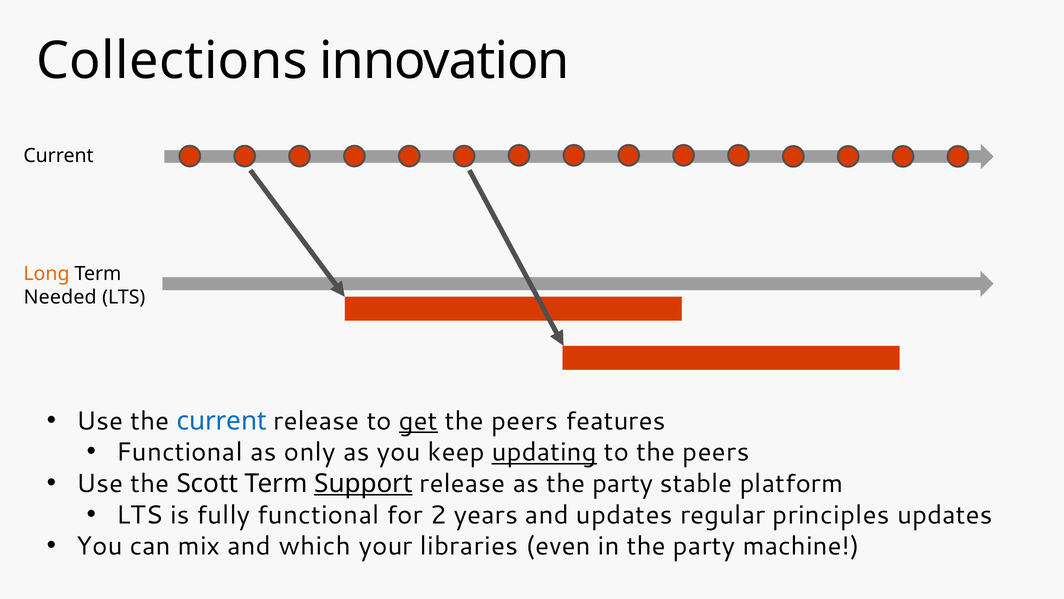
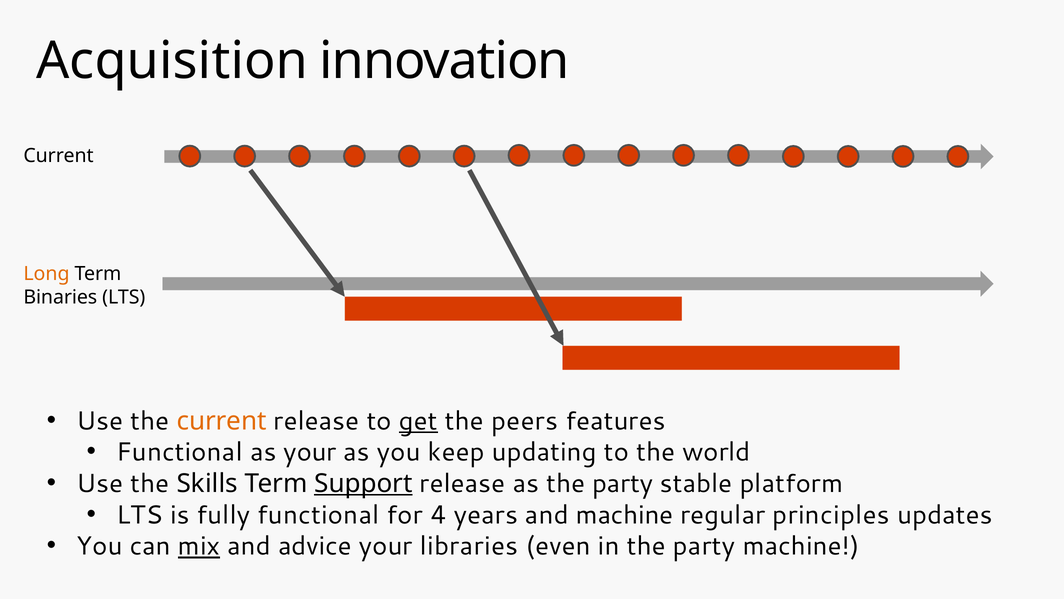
Collections: Collections -> Acquisition (172, 61)
Needed: Needed -> Binaries (60, 297)
current colour: blue -> orange (222, 421)
as only: only -> your (310, 452)
updating underline: present -> none (544, 452)
to the peers: peers -> world (716, 452)
Scott: Scott -> Skills (207, 483)
2: 2 -> 4 (438, 514)
and updates: updates -> machine (625, 514)
mix underline: none -> present (199, 546)
which: which -> advice (315, 546)
